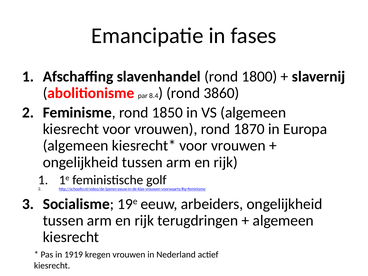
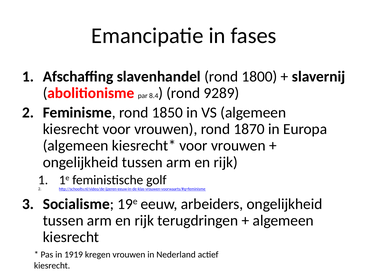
3860: 3860 -> 9289 (222, 93)
